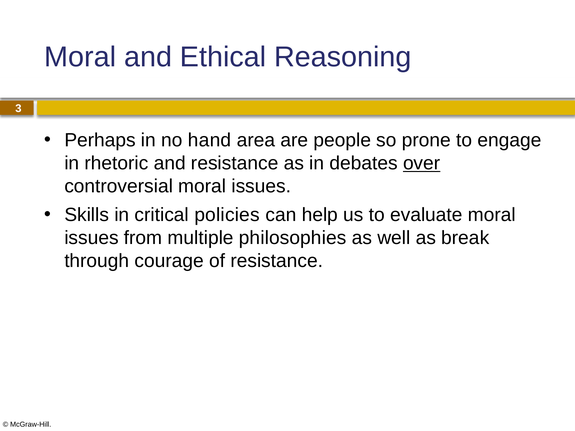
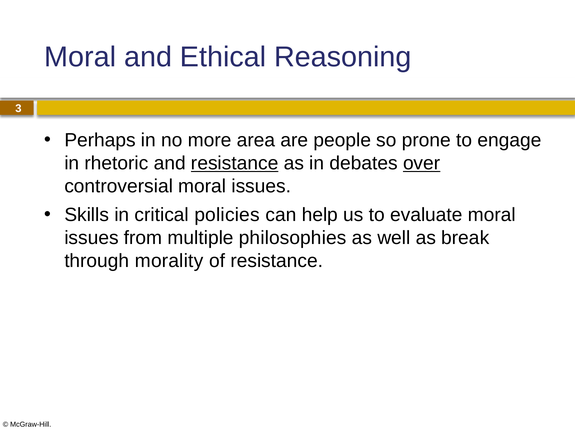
hand: hand -> more (210, 140)
resistance underline: none -> present (235, 163)
courage: courage -> morality (169, 261)
